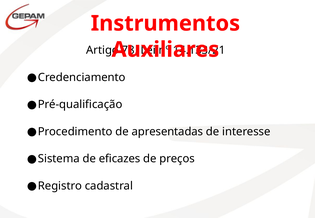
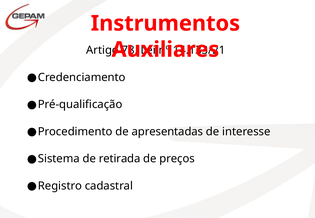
eficazes: eficazes -> retirada (120, 159)
